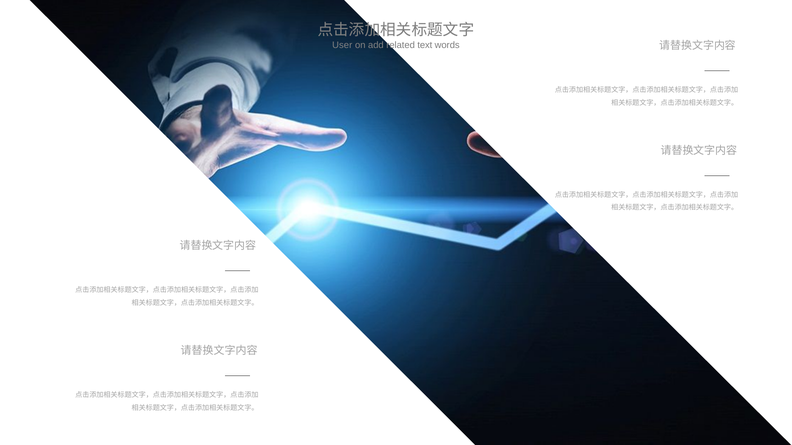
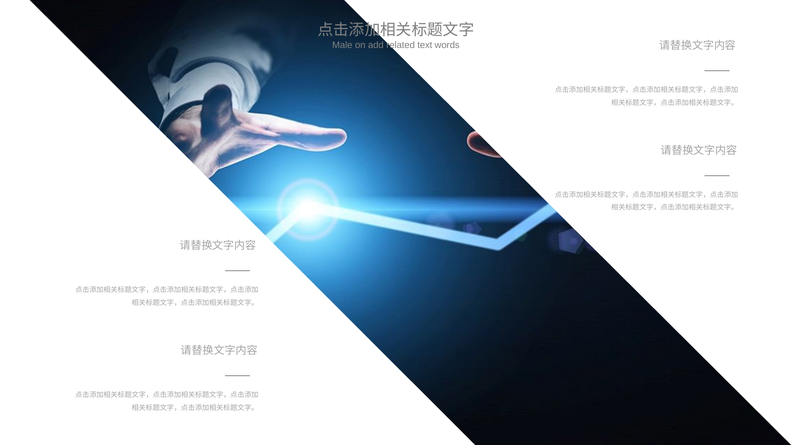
User: User -> Male (342, 45)
